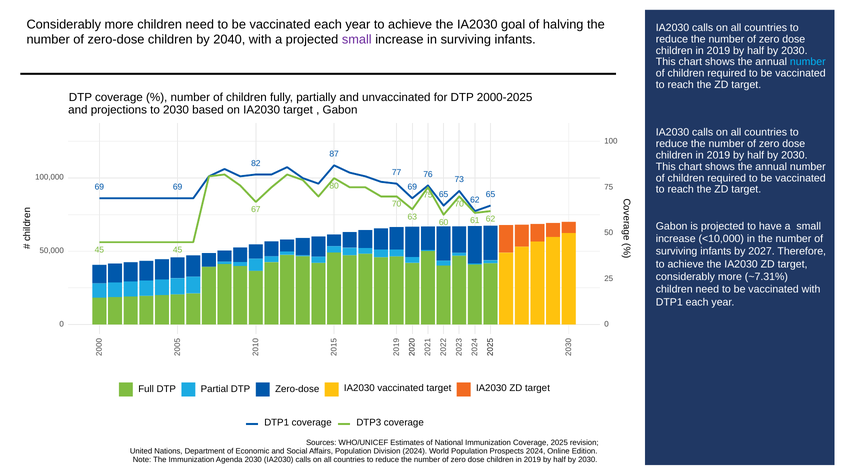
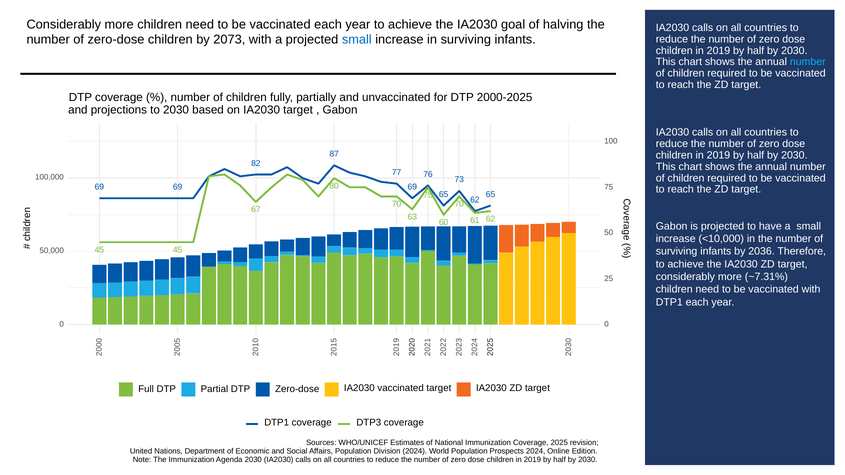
2040: 2040 -> 2073 (229, 40)
small colour: purple -> blue (357, 40)
2027: 2027 -> 2036 (762, 252)
